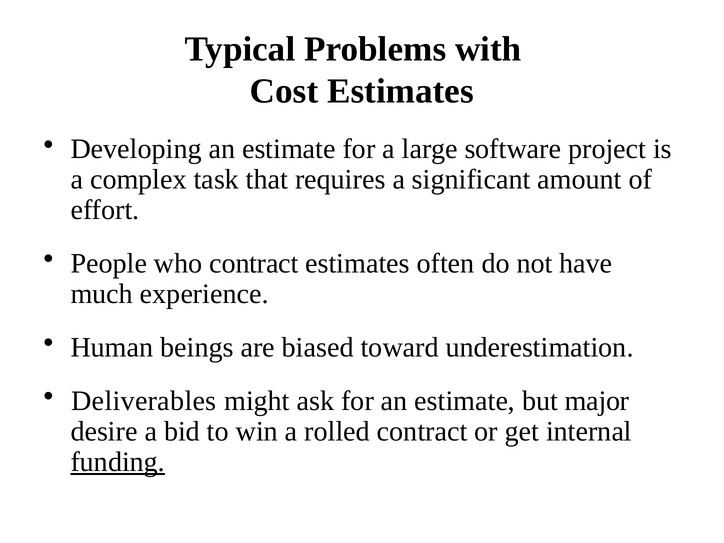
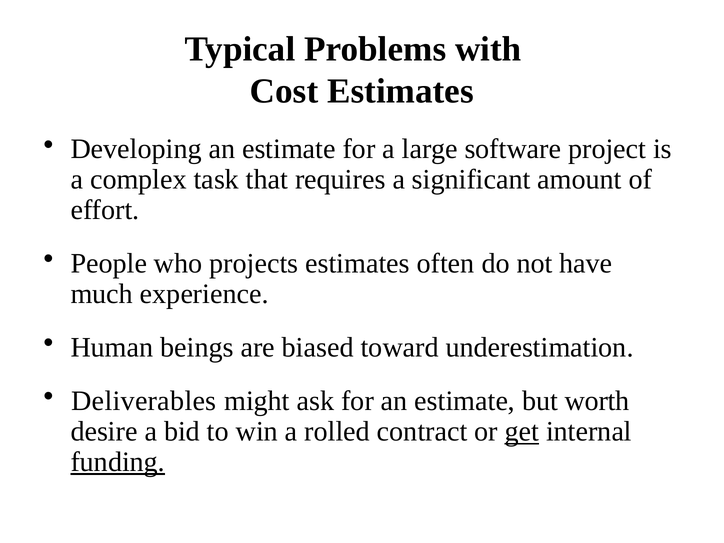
who contract: contract -> projects (254, 264)
major: major -> worth (597, 401)
get underline: none -> present (522, 432)
